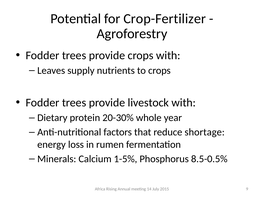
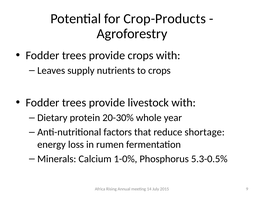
Crop-Fertilizer: Crop-Fertilizer -> Crop-Products (165, 19)
1-5%: 1-5% -> 1-0% (126, 159)
8.5-0.5%: 8.5-0.5% -> 5.3-0.5% (209, 159)
